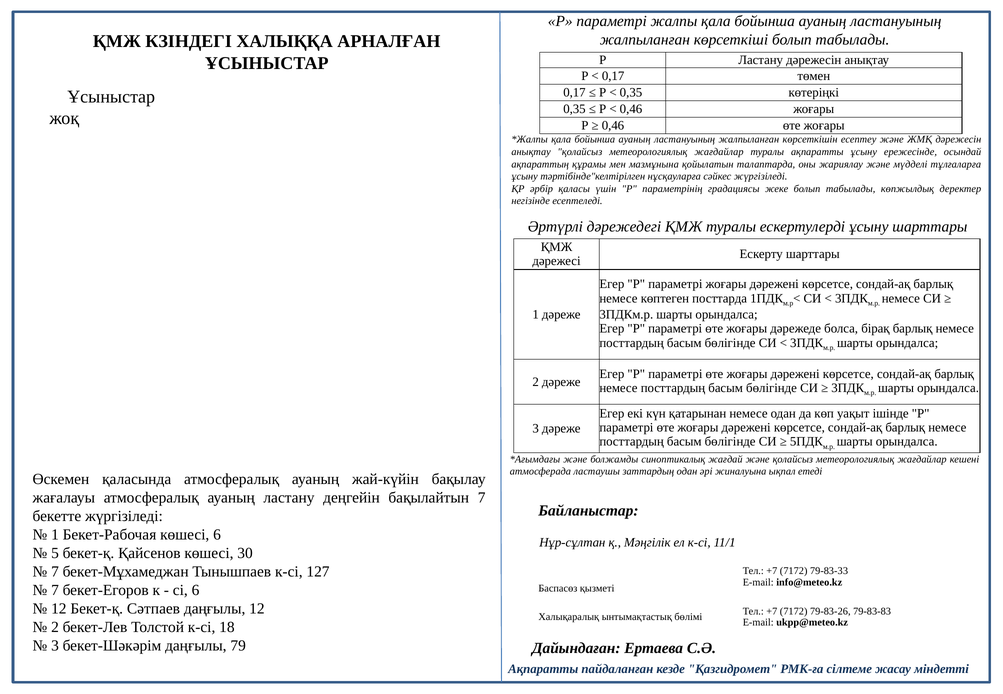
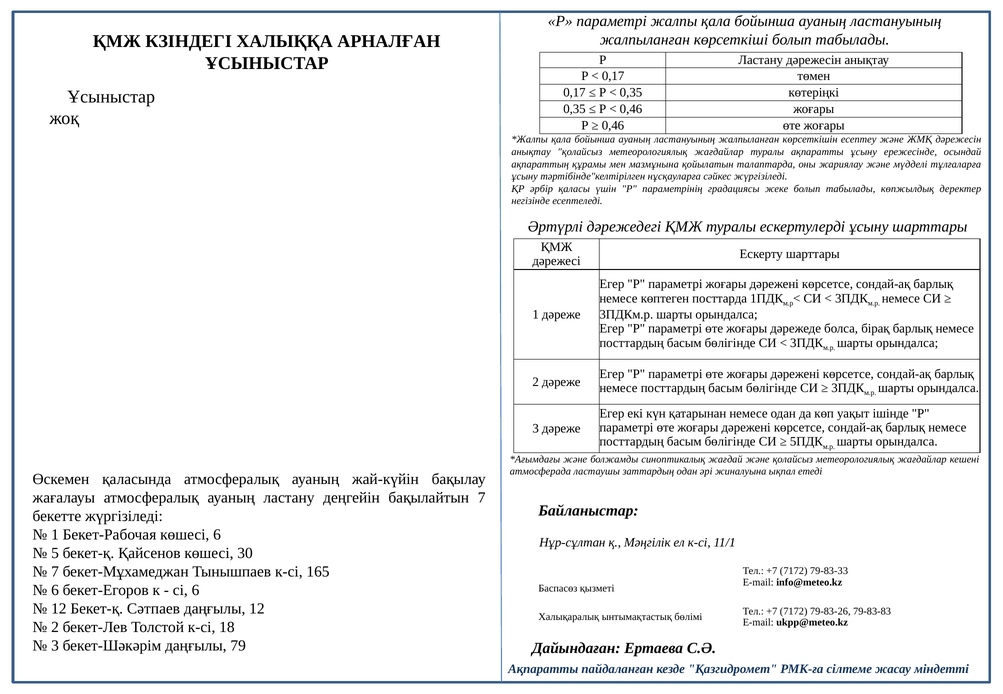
127: 127 -> 165 (318, 572)
7: 7 -> 6 (55, 590)
